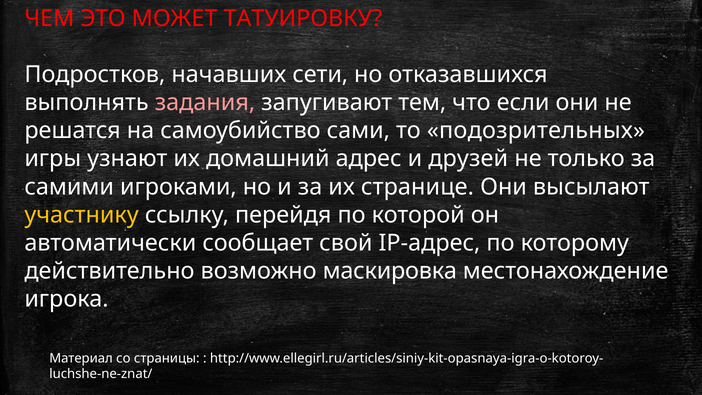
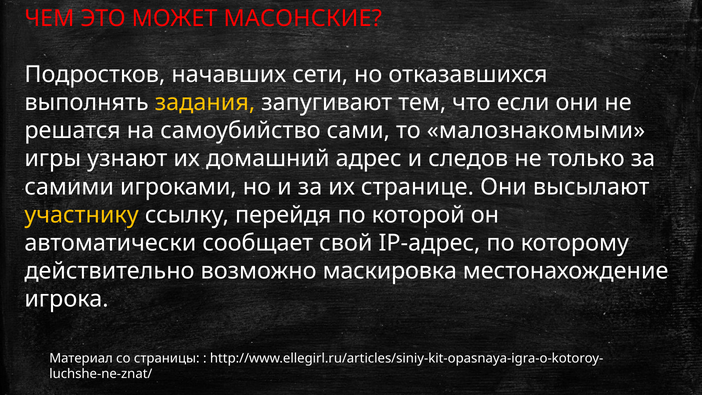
ТАТУИРОВКУ: ТАТУИРОВКУ -> МАСОНСКИЕ (303, 18)
задания colour: pink -> yellow (205, 103)
подозрительных: подозрительных -> малознакомыми (536, 131)
друзей: друзей -> следов (468, 159)
